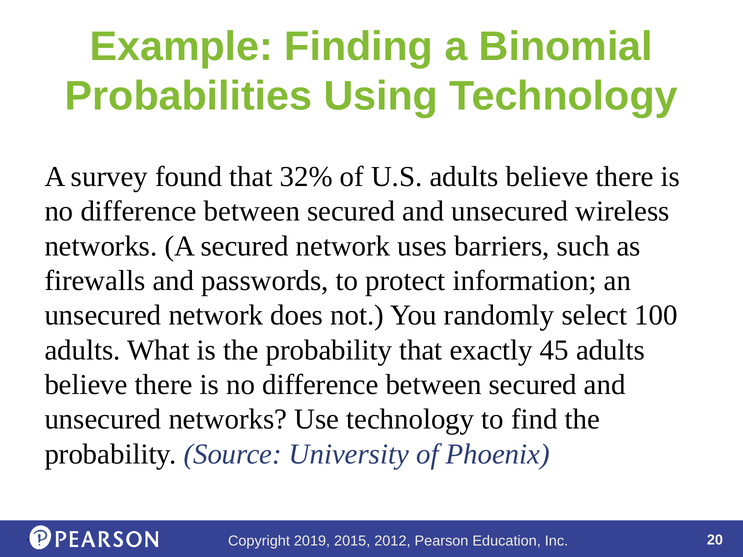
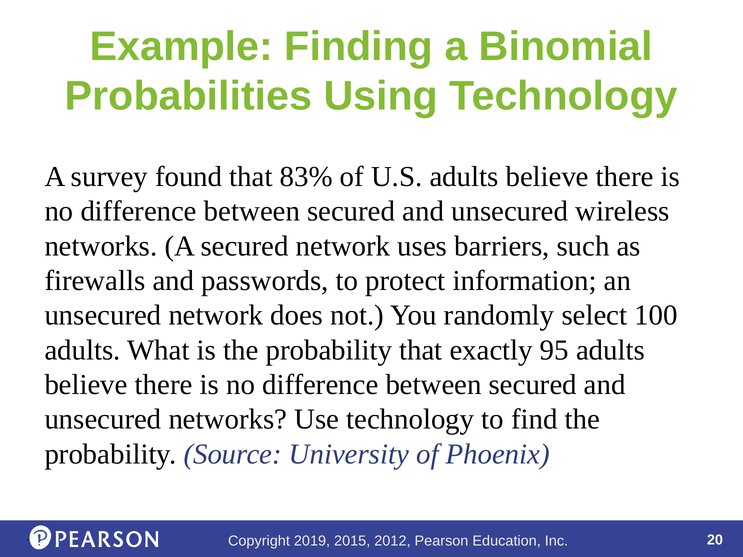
32%: 32% -> 83% (306, 177)
45: 45 -> 95 (554, 350)
